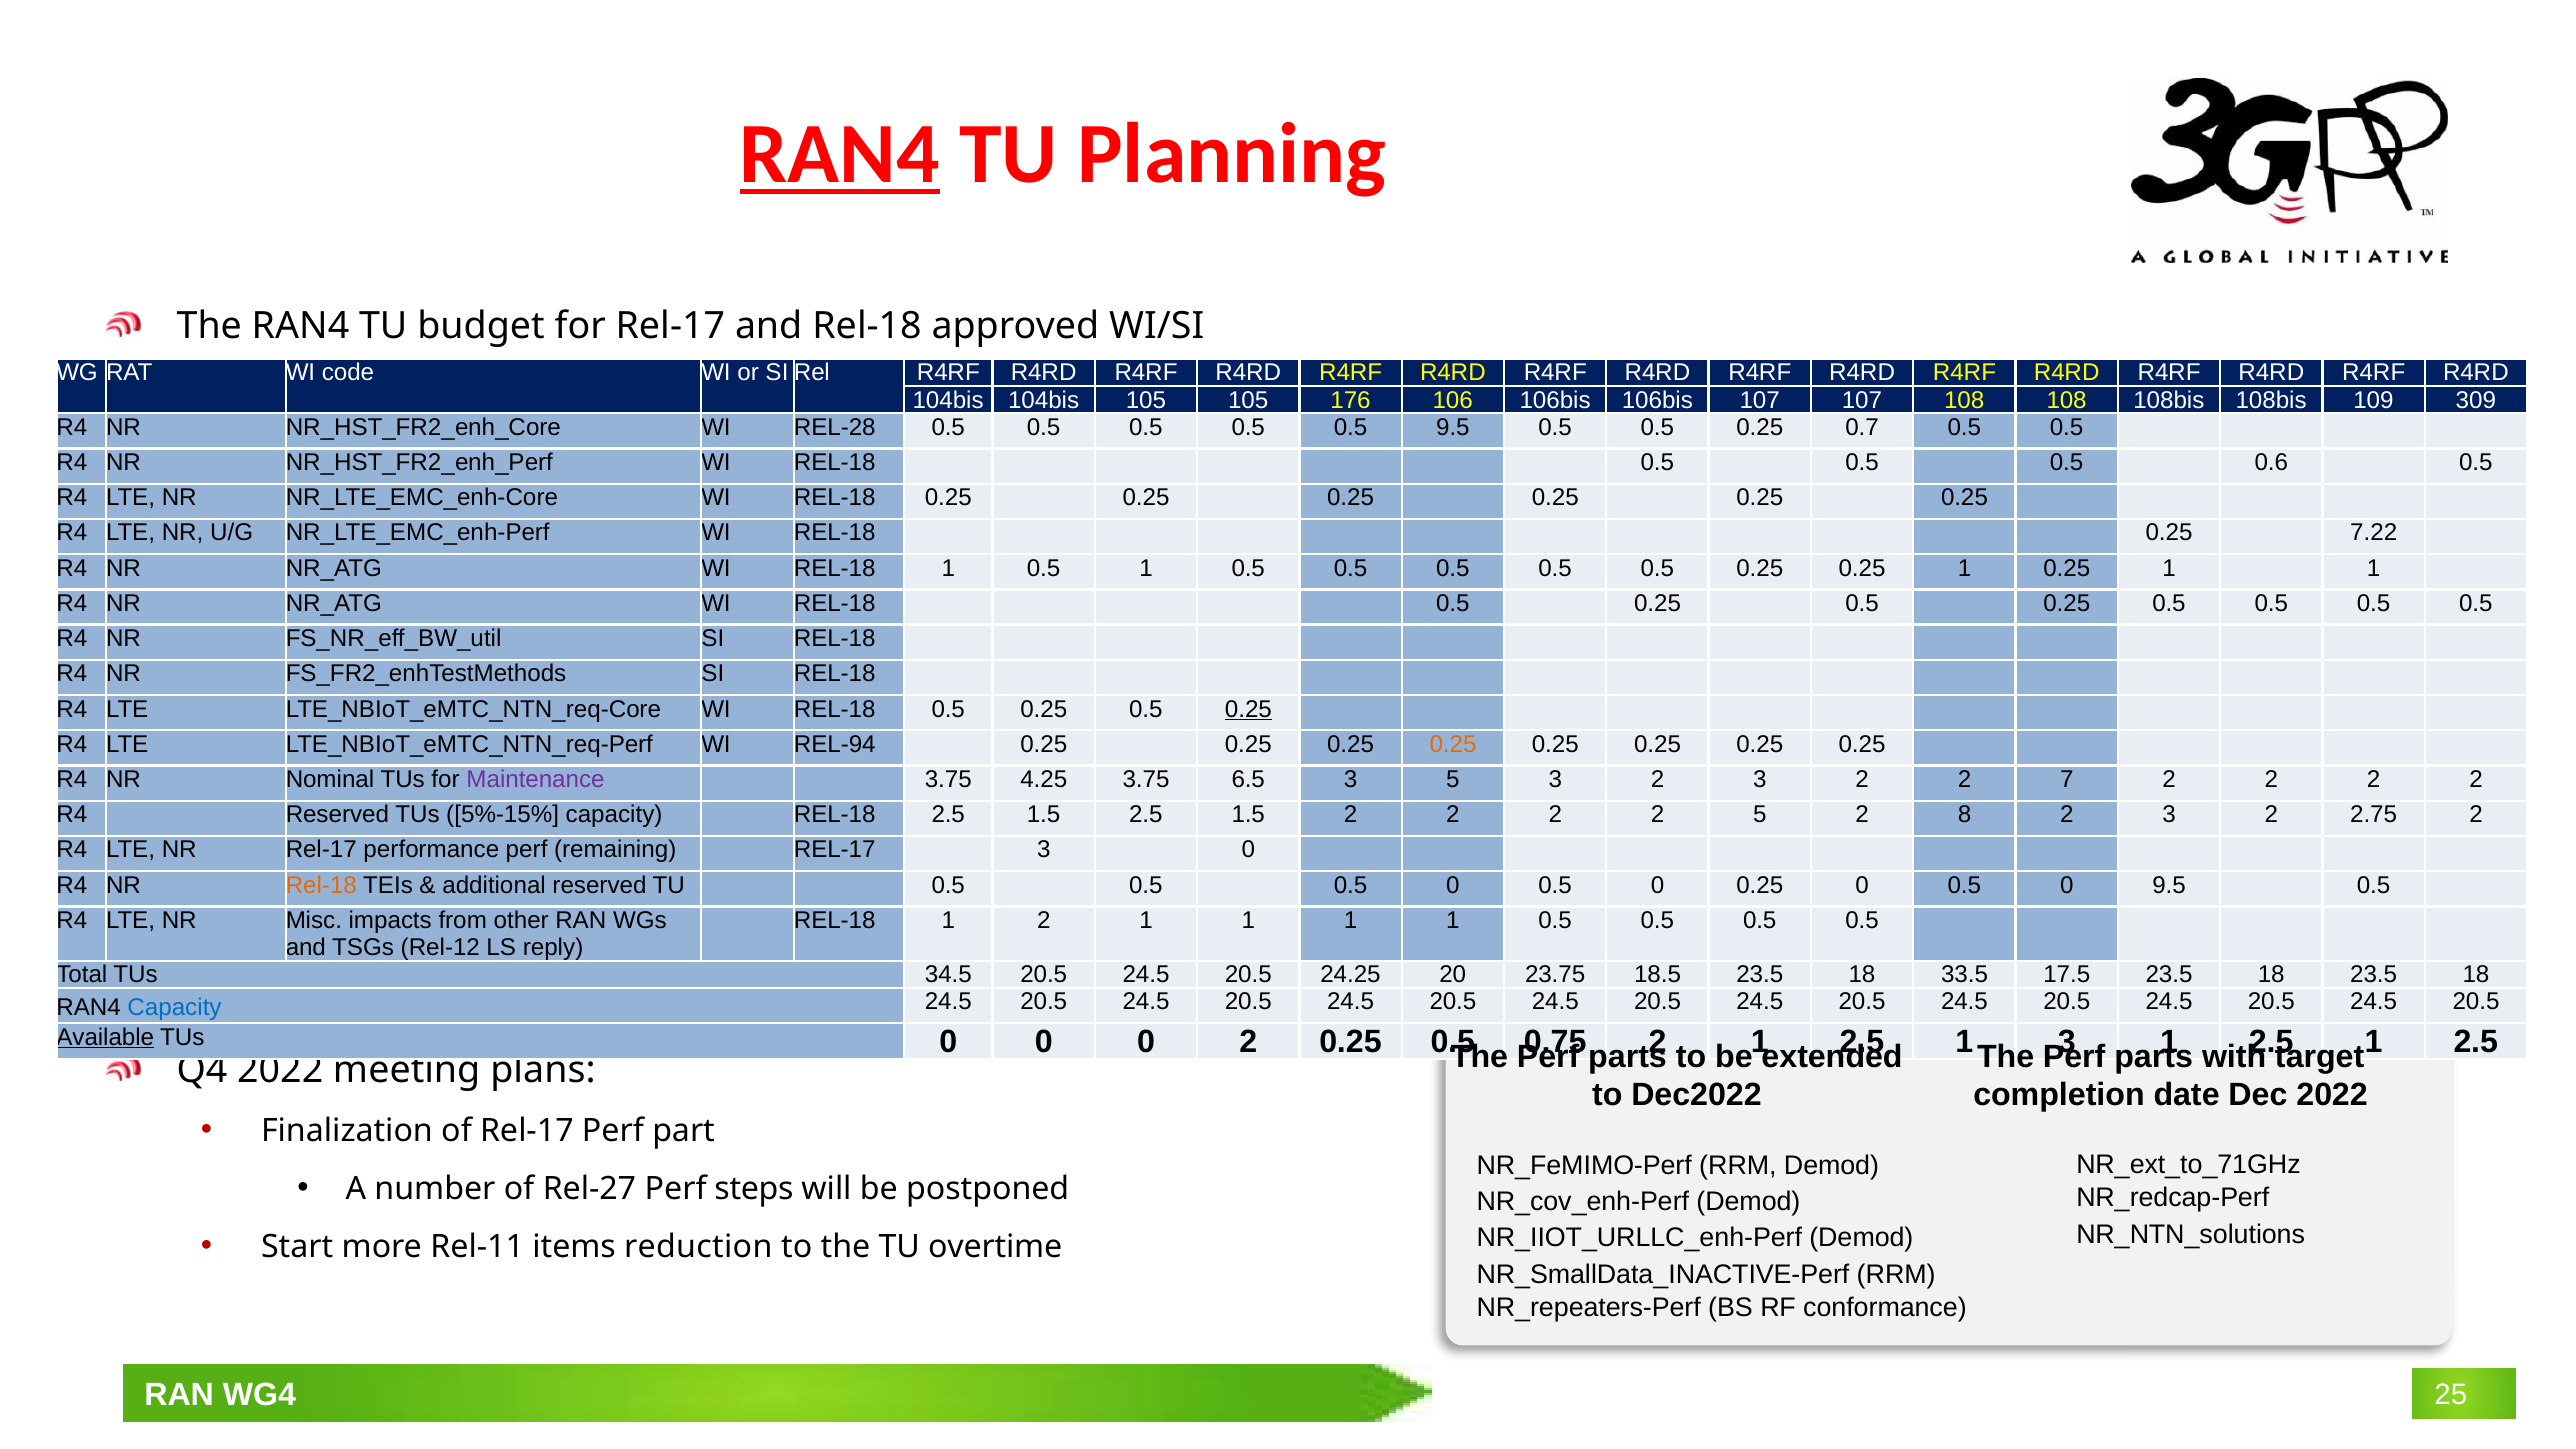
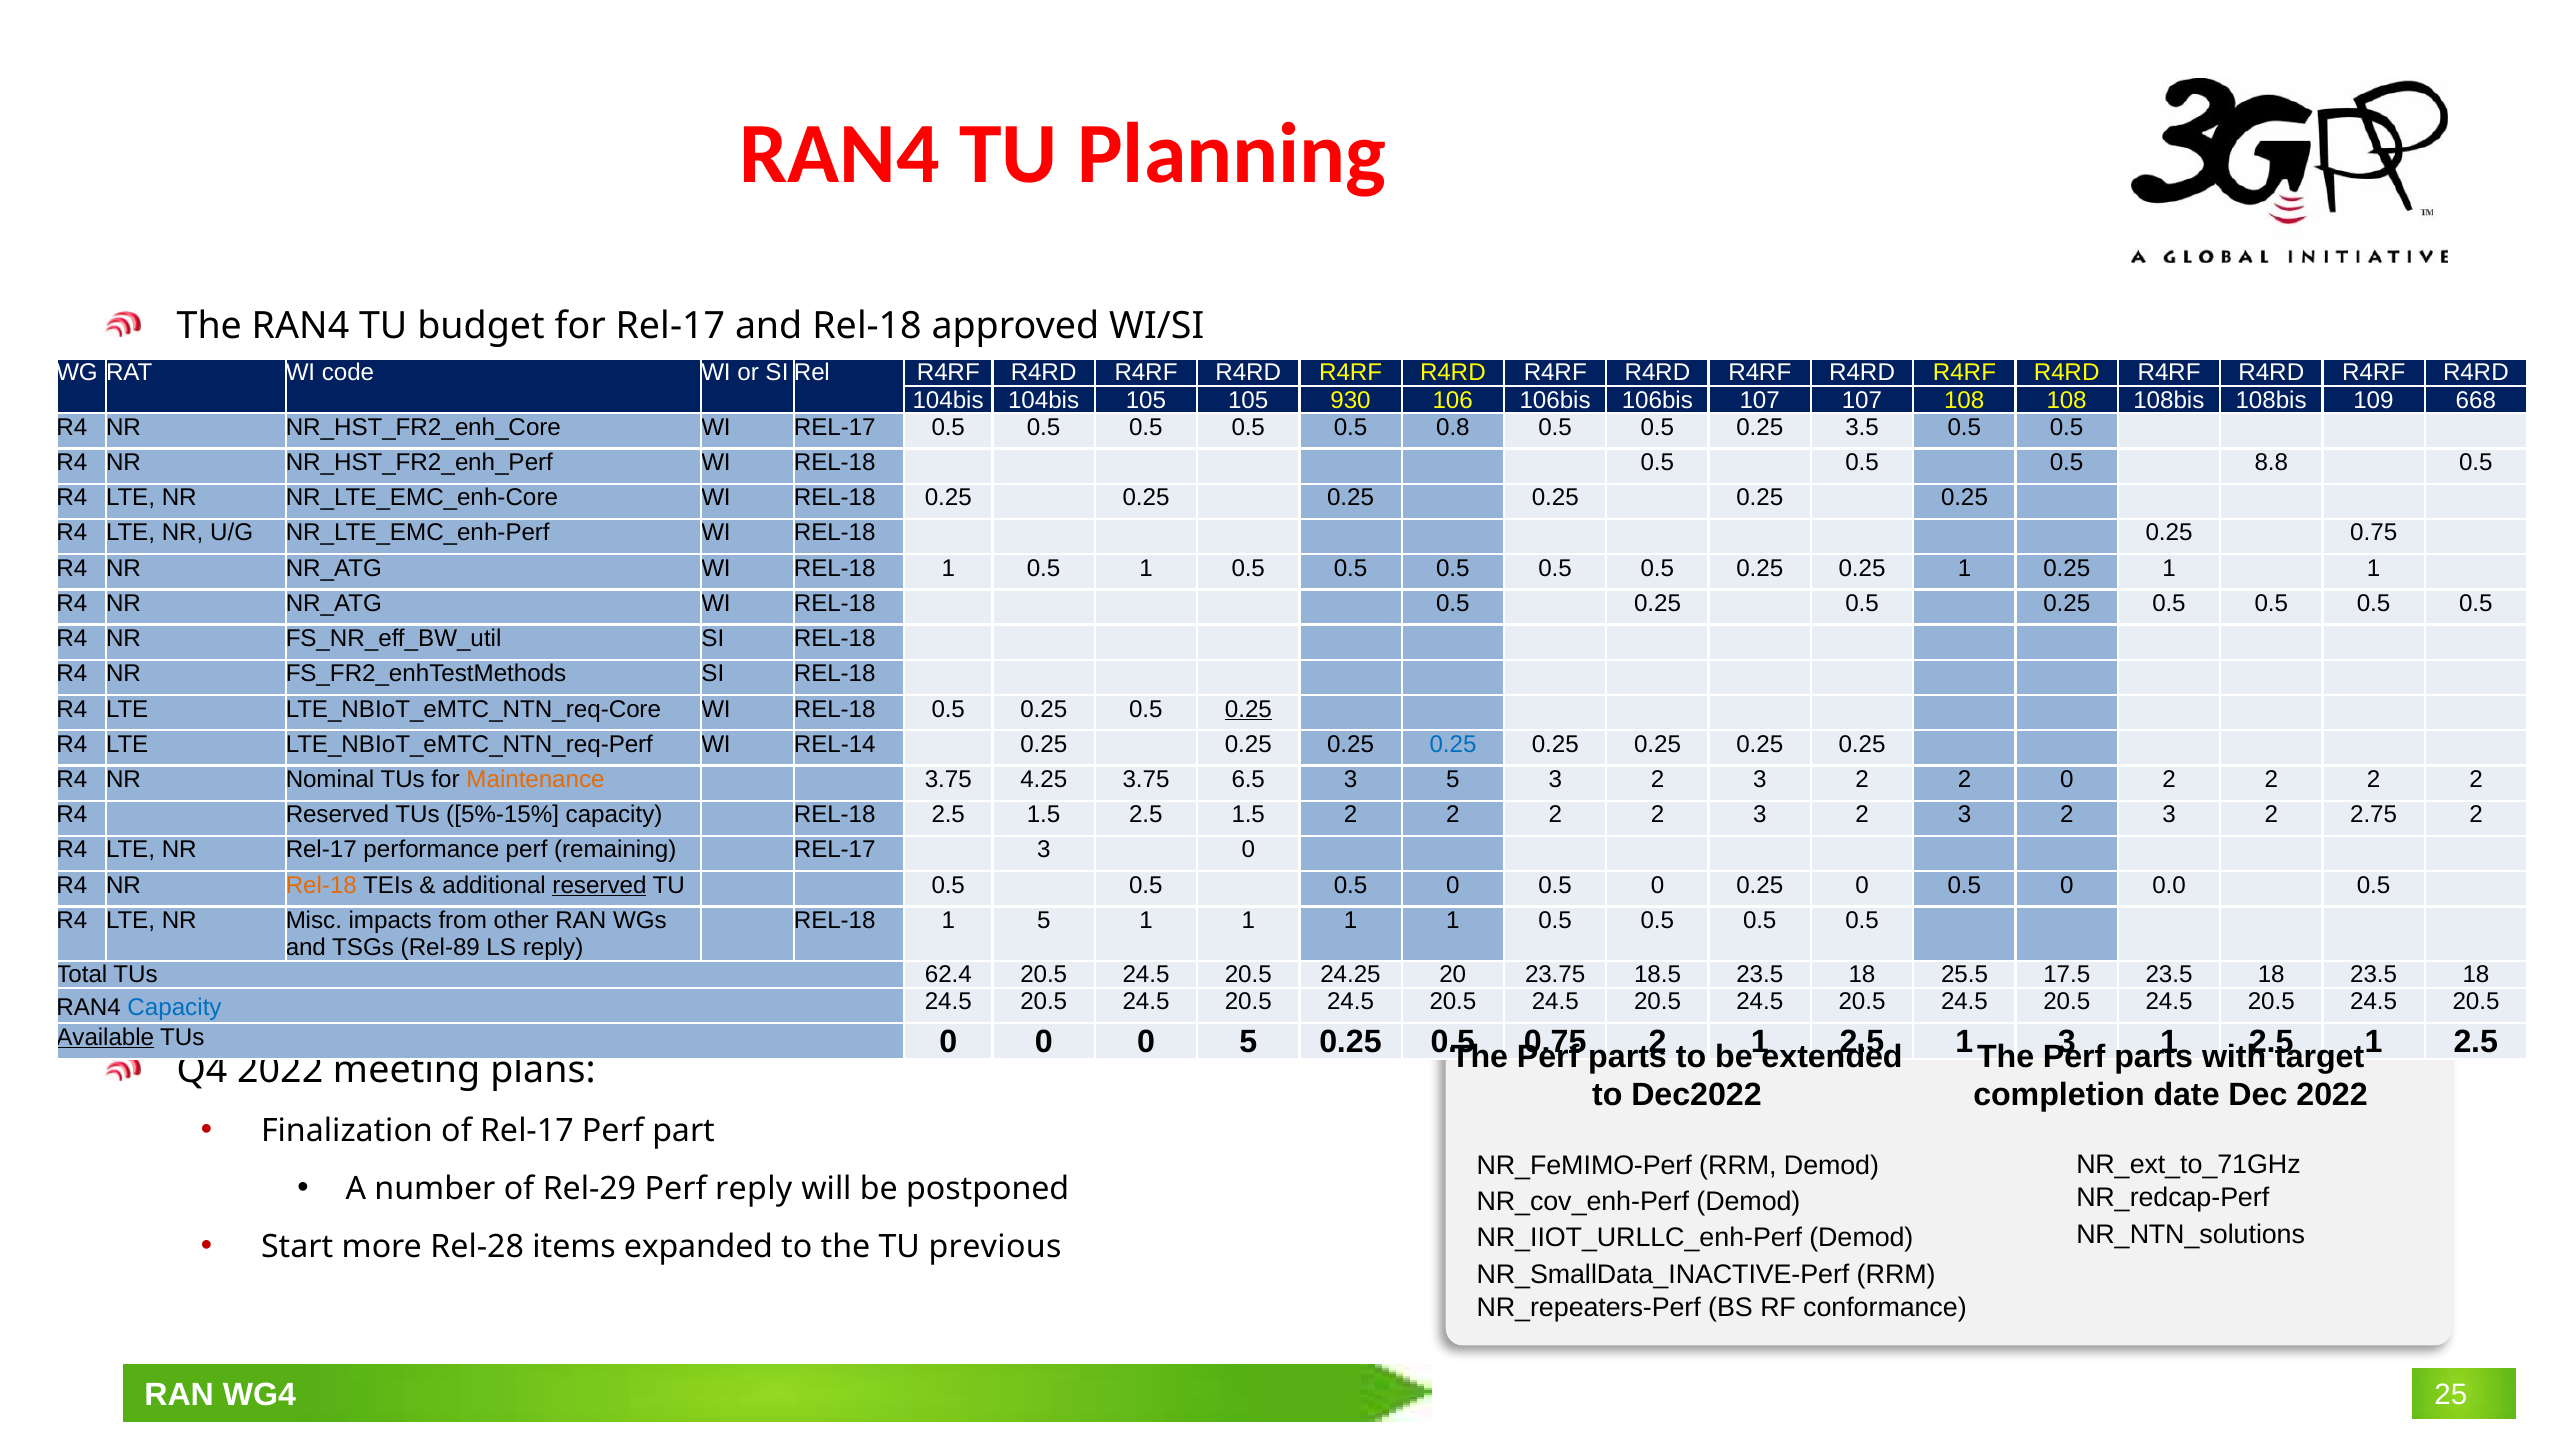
RAN4 underline: present -> none (840, 154)
176: 176 -> 930 (1351, 400)
309: 309 -> 668 (2476, 400)
WI REL-28: REL-28 -> REL-17 (835, 427)
0.5 9.5: 9.5 -> 0.8 (1453, 427)
0.7: 0.7 -> 3.5 (1862, 427)
0.6: 0.6 -> 8.8 (2271, 463)
0.25 7.22: 7.22 -> 0.75 (2374, 533)
REL-94: REL-94 -> REL-14 (835, 744)
0.25 colour: orange -> blue (1453, 744)
Maintenance colour: purple -> orange (536, 779)
2 7: 7 -> 0 (2067, 779)
2 2 5: 5 -> 3 (1760, 815)
8: 8 -> 3 (1964, 815)
reserved underline: none -> present (599, 885)
0 9.5: 9.5 -> 0.0 (2169, 885)
1 2: 2 -> 5 (1044, 920)
Rel-12: Rel-12 -> Rel-89 (440, 947)
34.5: 34.5 -> 62.4 (948, 975)
33.5: 33.5 -> 25.5 (1964, 975)
0 2: 2 -> 5 (1248, 1042)
Rel-27: Rel-27 -> Rel-29 (589, 1189)
Perf steps: steps -> reply (754, 1189)
Rel-11: Rel-11 -> Rel-28 (477, 1247)
reduction: reduction -> expanded (698, 1247)
overtime: overtime -> previous (995, 1247)
